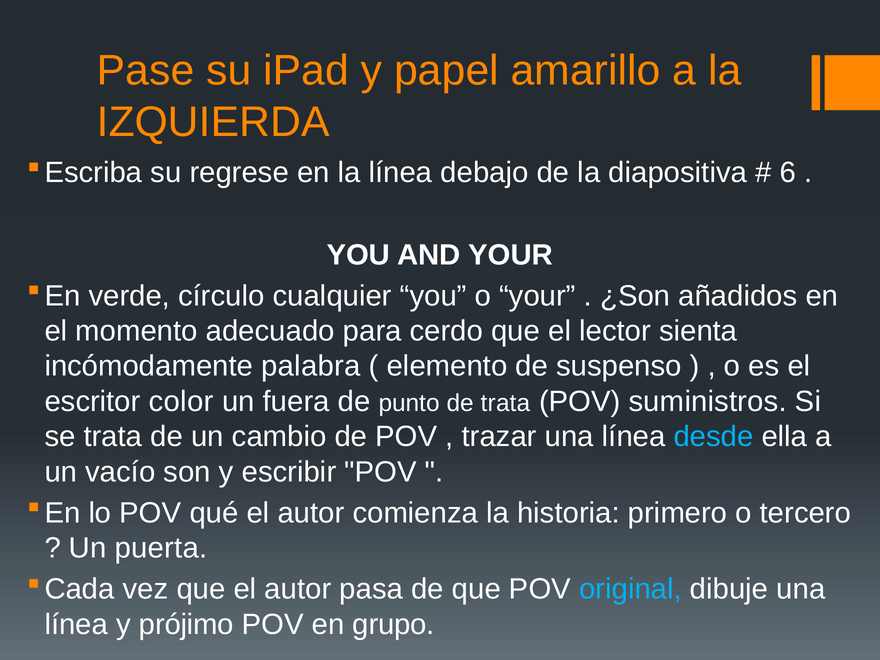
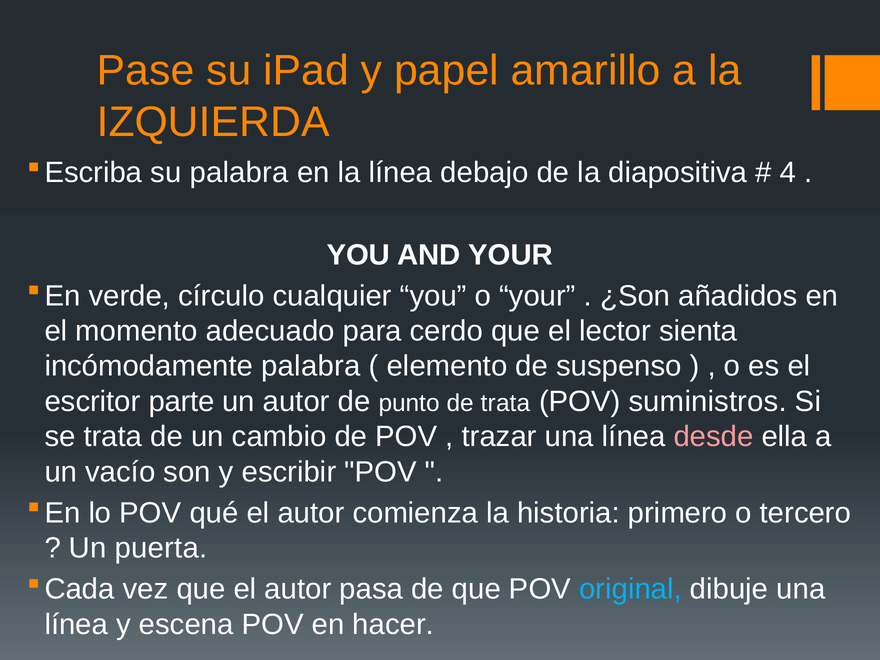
su regrese: regrese -> palabra (239, 173)
6: 6 -> 4 (788, 173)
color: color -> parte (182, 401)
un fuera: fuera -> autor (296, 401)
desde colour: light blue -> pink (714, 437)
prójimo: prójimo -> escena (186, 624)
grupo: grupo -> hacer (393, 624)
